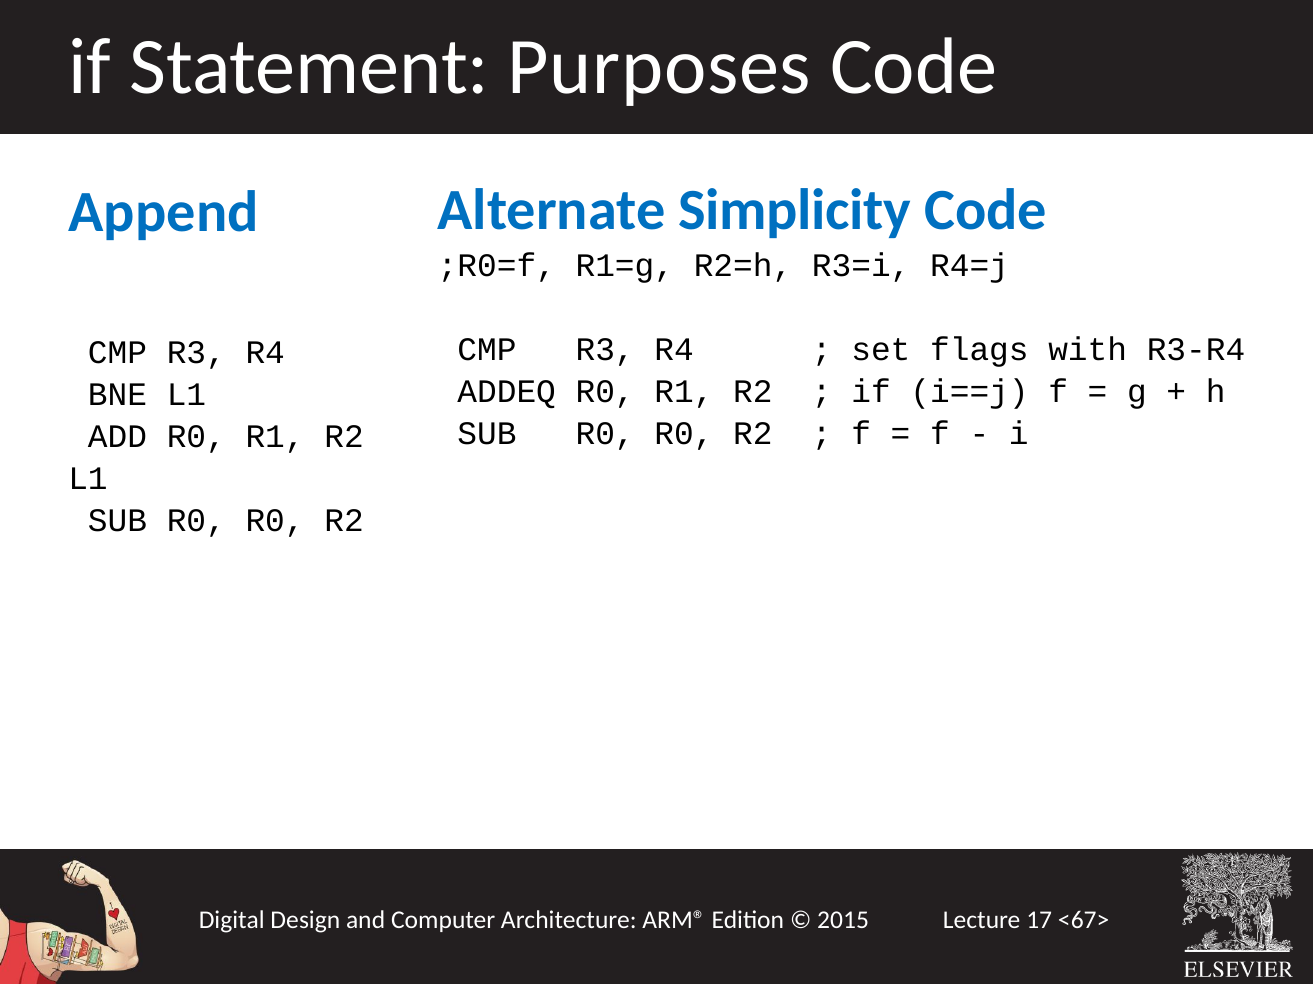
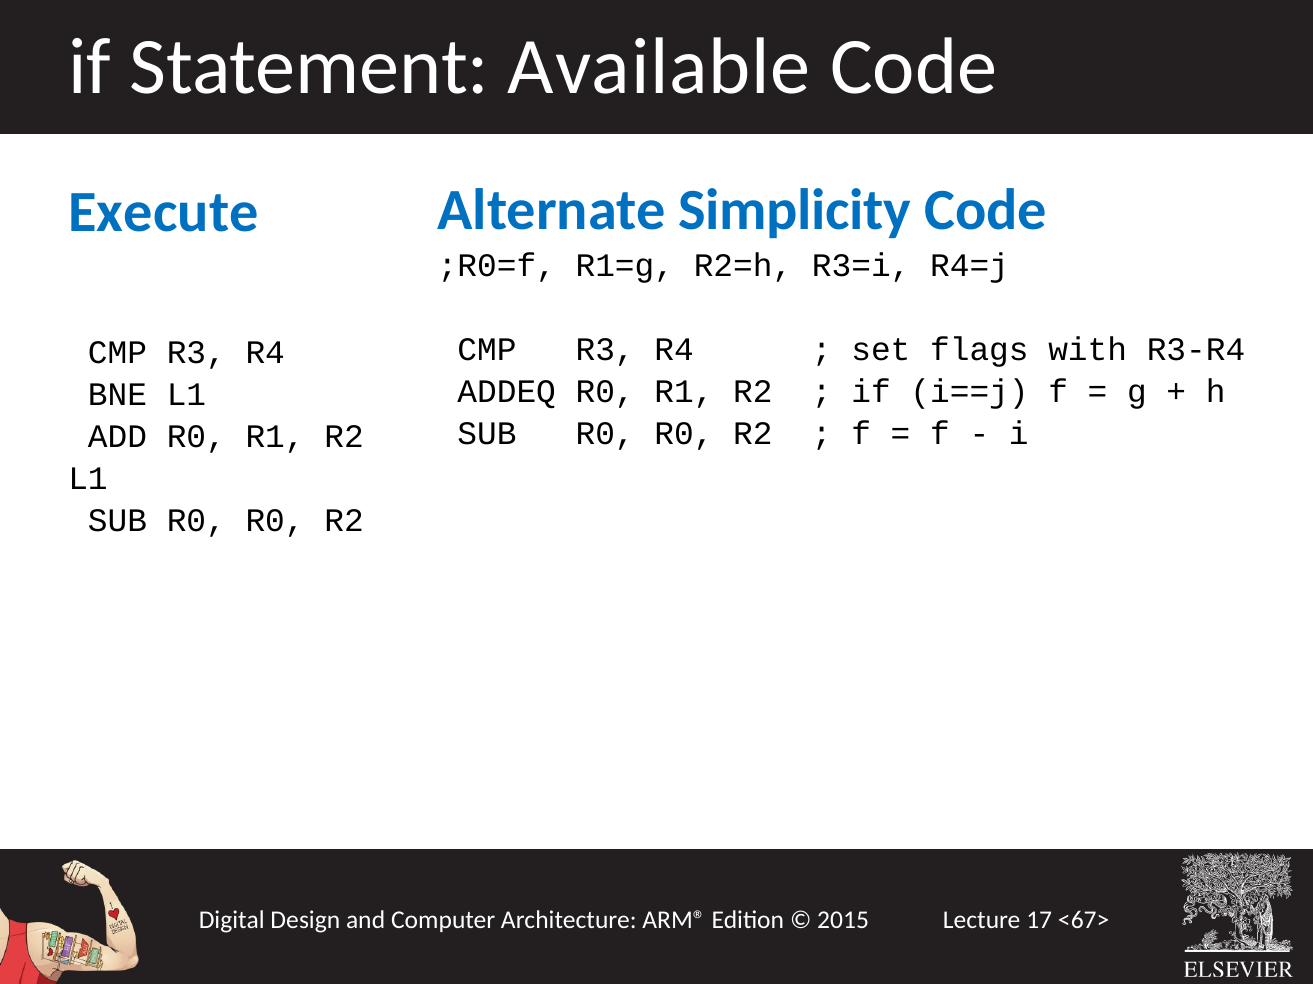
Purposes: Purposes -> Available (659, 67)
Append: Append -> Execute (164, 213)
